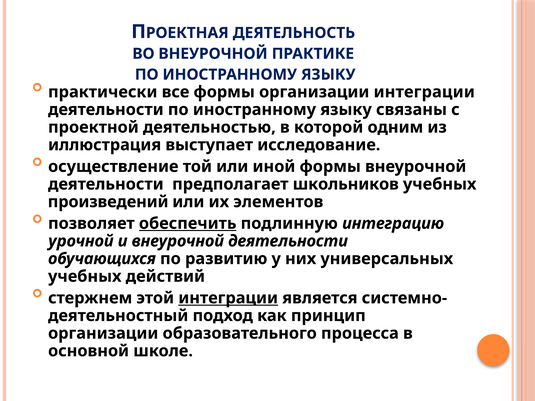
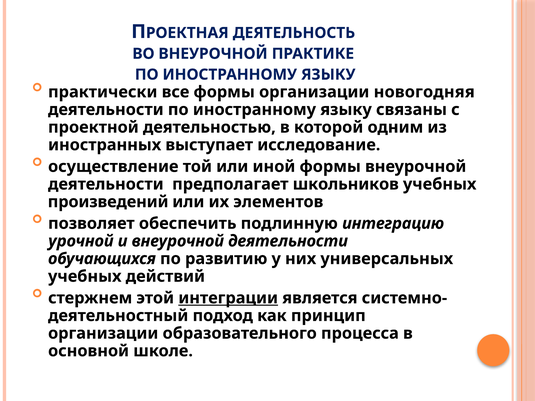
организации интеграции: интеграции -> новогодняя (424, 92)
иллюстрация: иллюстрация -> иностранных (105, 145)
обеспечить underline: present -> none (188, 224)
